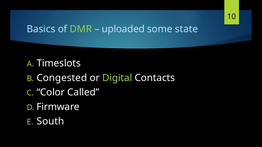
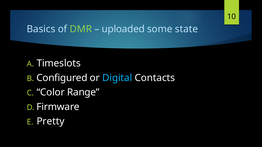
Congested: Congested -> Configured (62, 78)
Digital colour: light green -> light blue (117, 78)
Called: Called -> Range (83, 93)
South: South -> Pretty (51, 122)
